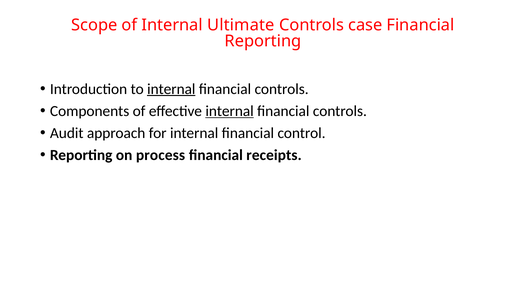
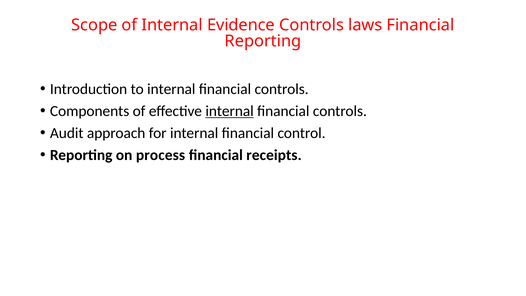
Ultimate: Ultimate -> Evidence (241, 25)
case: case -> laws (365, 25)
internal underline: present -> none (171, 89)
